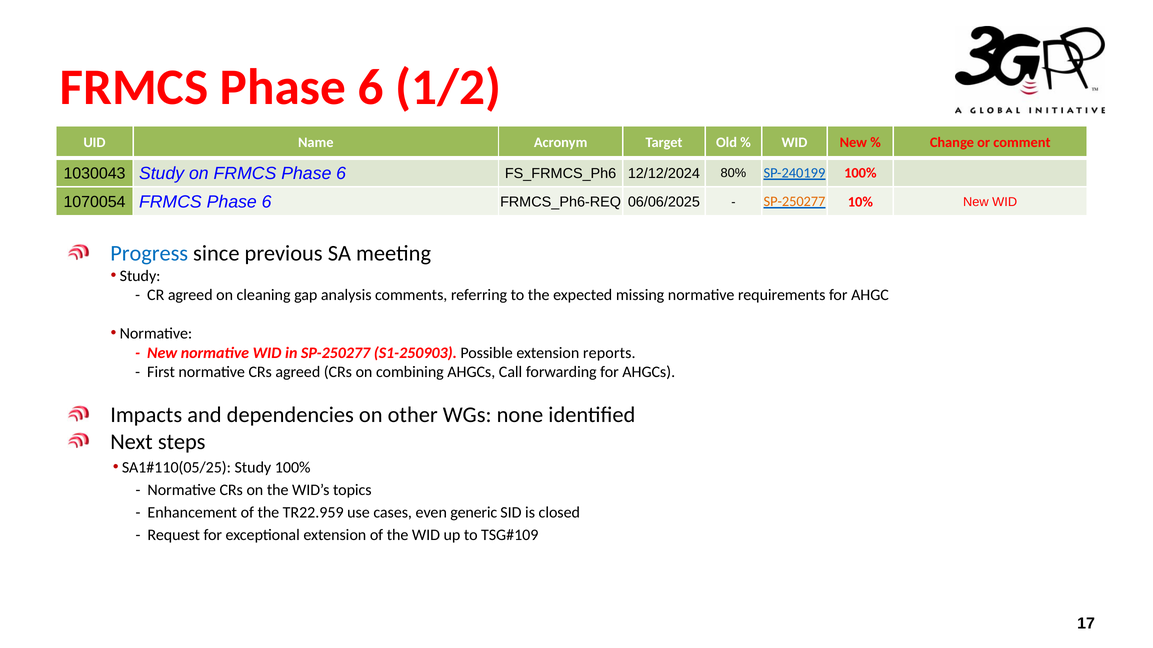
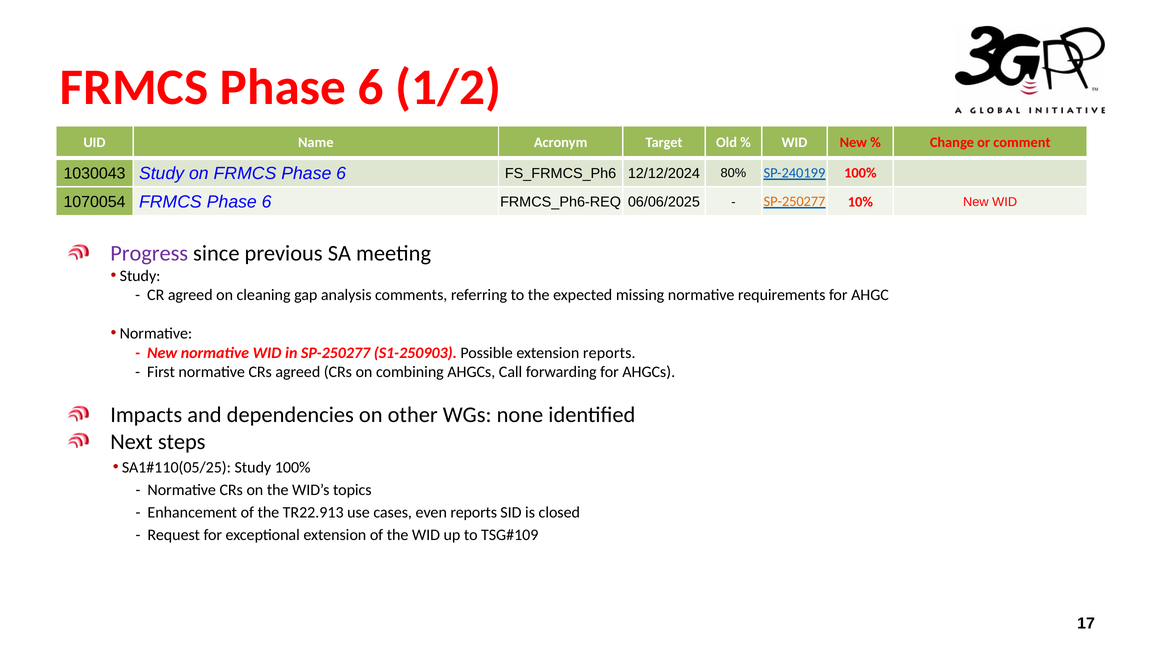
Progress colour: blue -> purple (149, 254)
TR22.959: TR22.959 -> TR22.913 (313, 513)
even generic: generic -> reports (474, 513)
